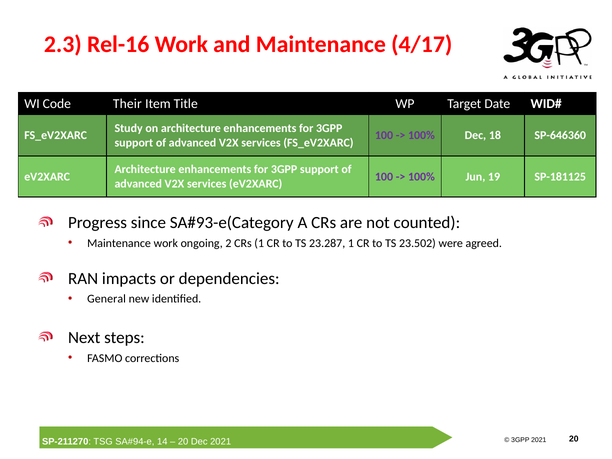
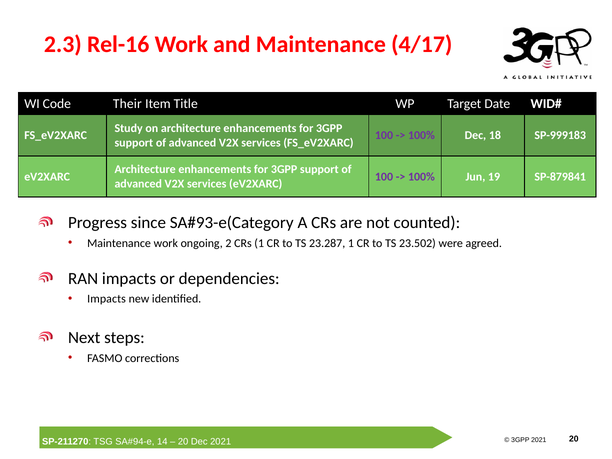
SP-646360: SP-646360 -> SP-999183 (560, 136)
SP-181125: SP-181125 -> SP-879841 (560, 177)
General: General -> Impacts (107, 299)
